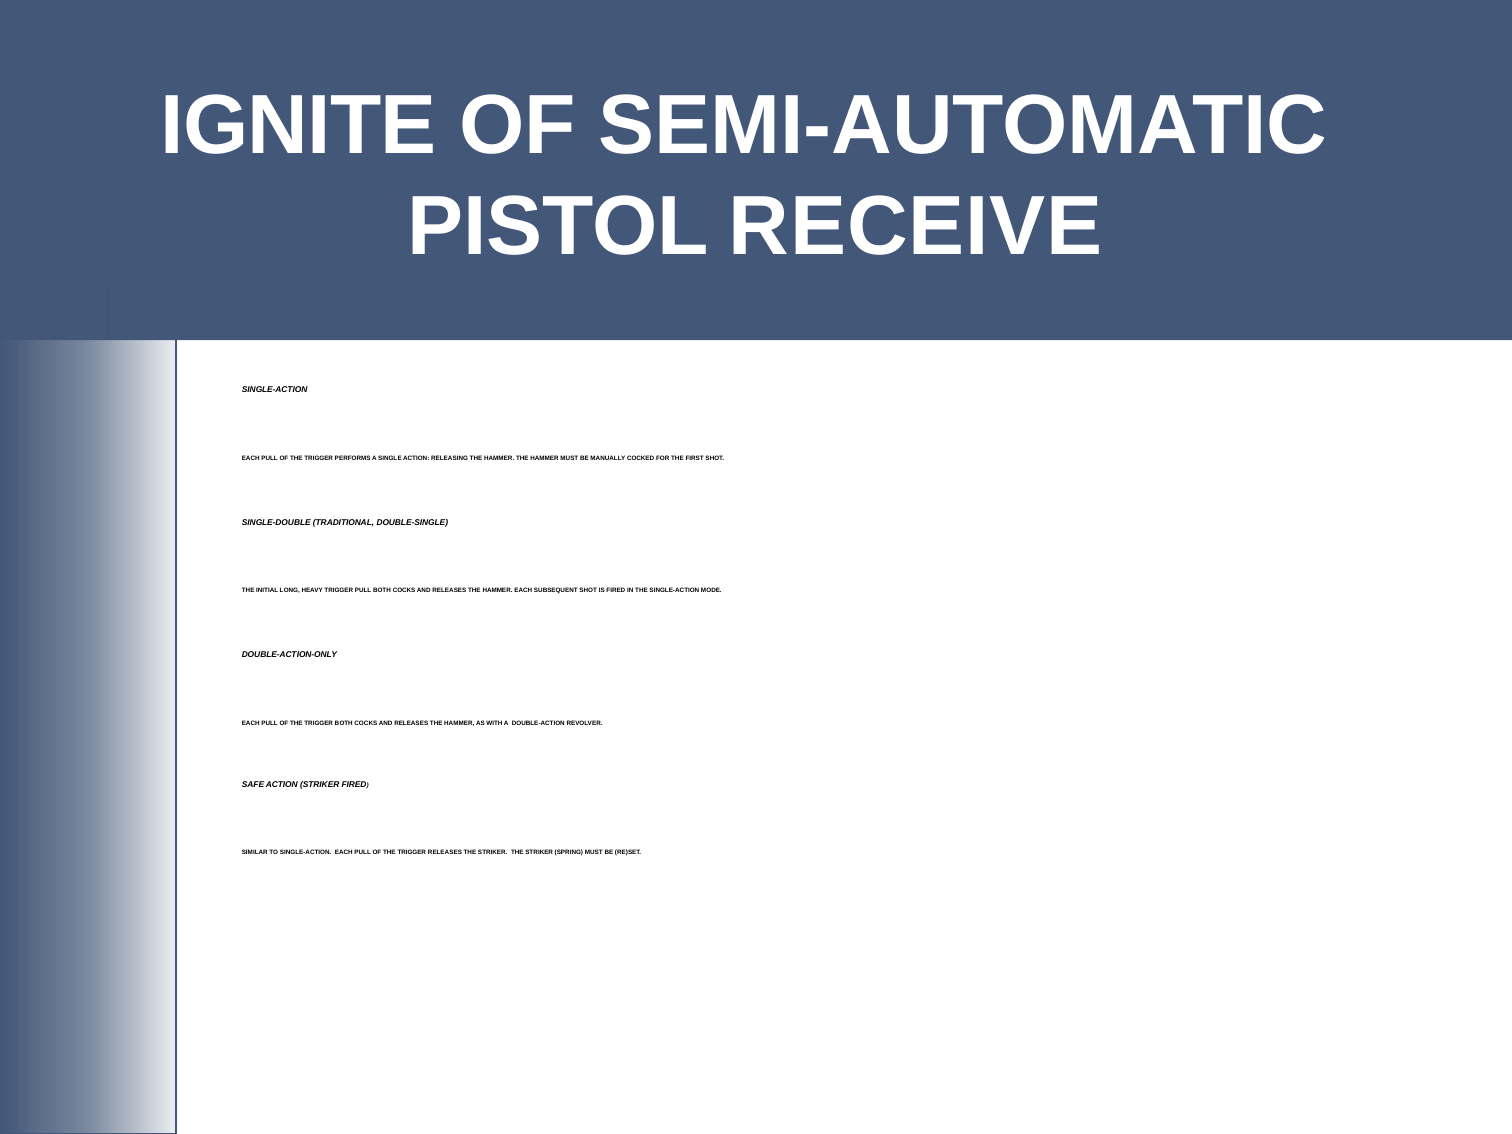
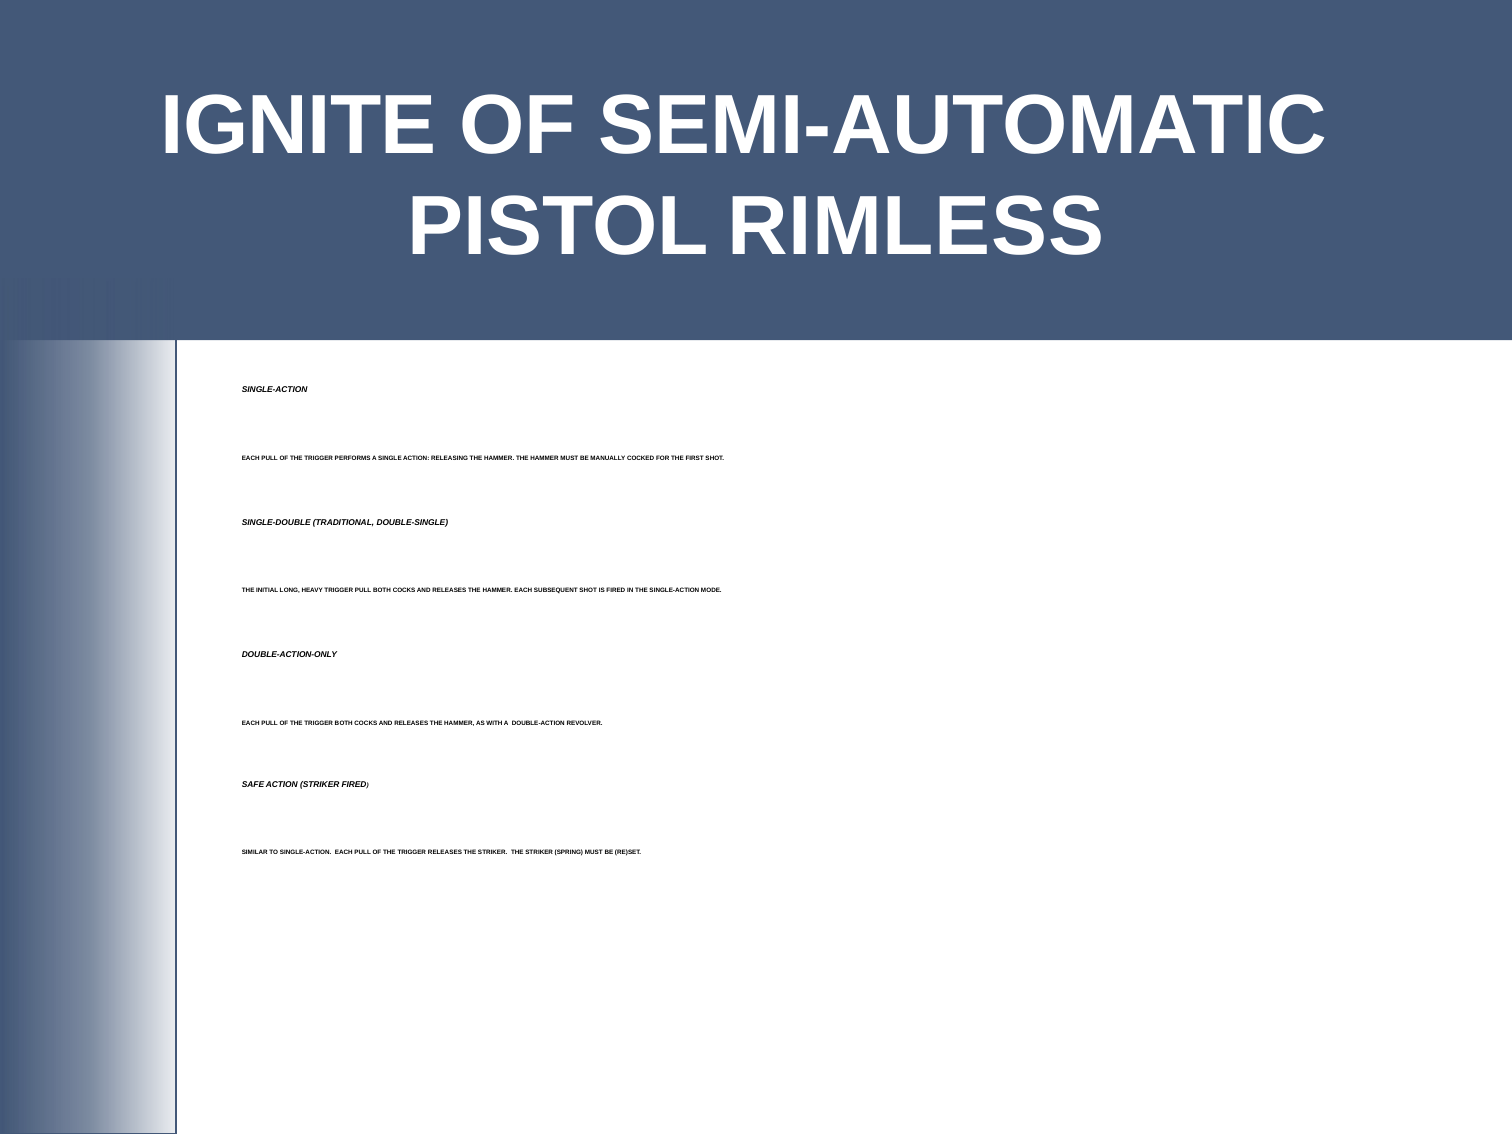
RECEIVE: RECEIVE -> RIMLESS (916, 226)
